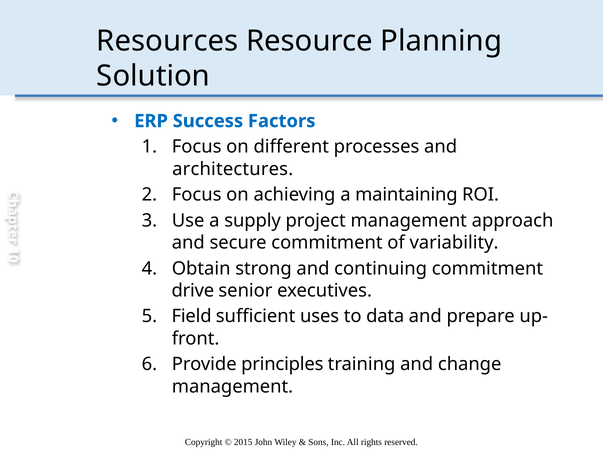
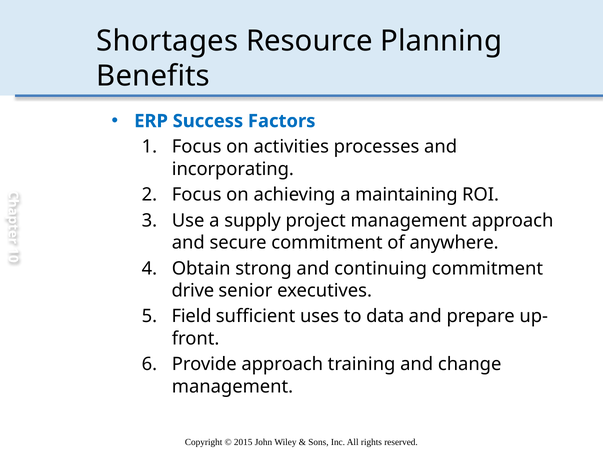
Resources: Resources -> Shortages (167, 41)
Solution: Solution -> Benefits (153, 76)
different: different -> activities (291, 147)
architectures: architectures -> incorporating (233, 169)
variability: variability -> anywhere (454, 242)
Provide principles: principles -> approach (282, 364)
